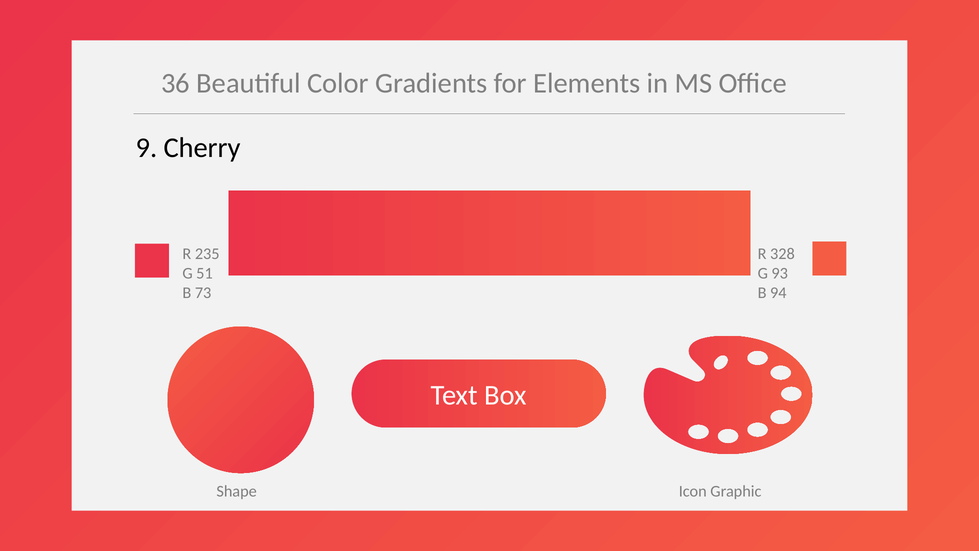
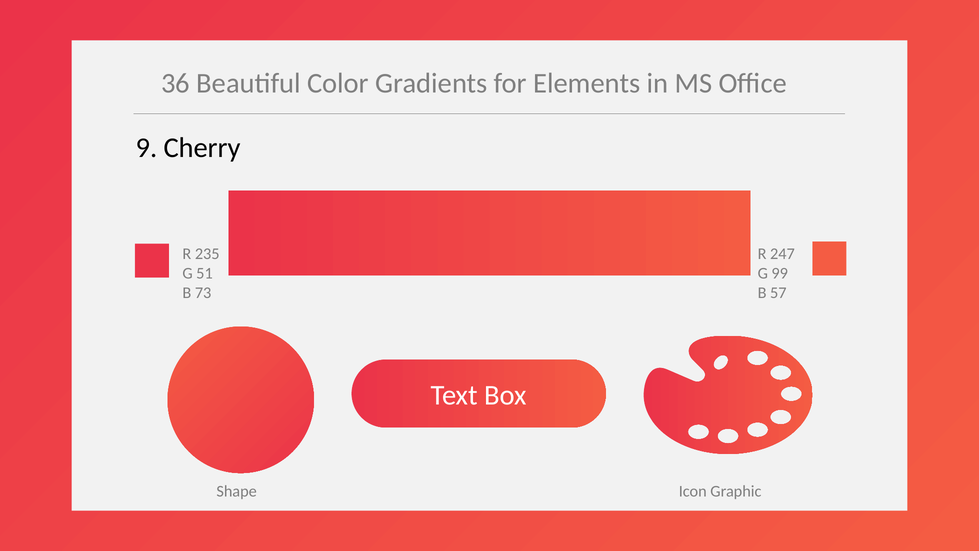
328: 328 -> 247 (782, 254)
93: 93 -> 99 (780, 273)
94: 94 -> 57 (778, 293)
